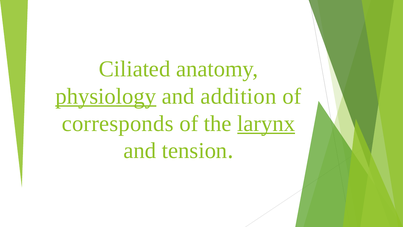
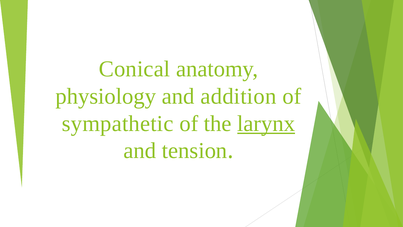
Ciliated: Ciliated -> Conical (134, 69)
physiology underline: present -> none (106, 96)
corresponds: corresponds -> sympathetic (118, 123)
